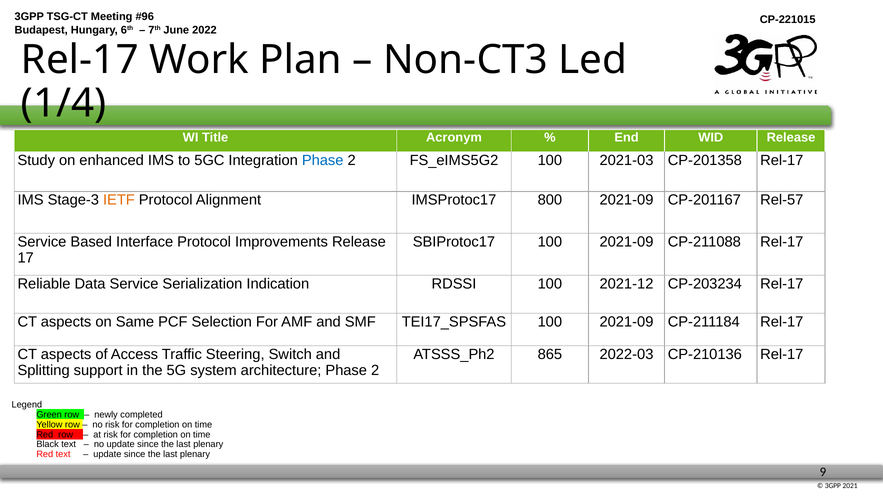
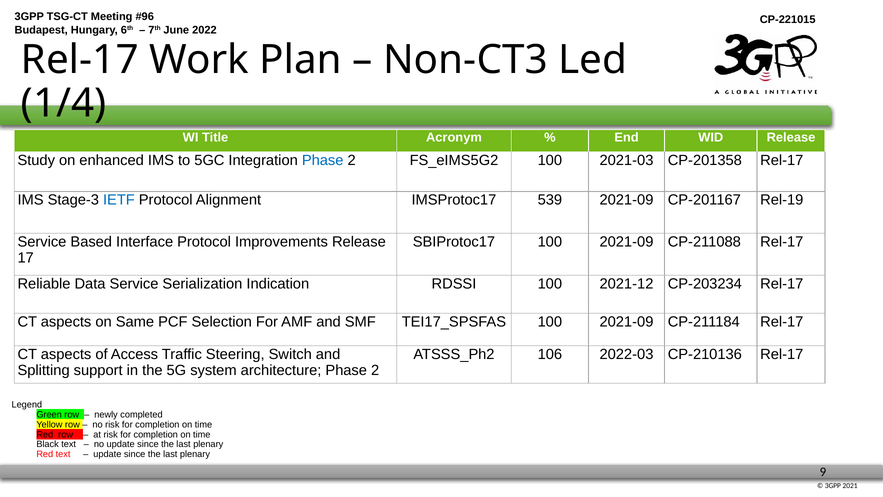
IETF colour: orange -> blue (119, 200)
800: 800 -> 539 (550, 200)
Rel-57: Rel-57 -> Rel-19 (782, 200)
865: 865 -> 106 (550, 354)
